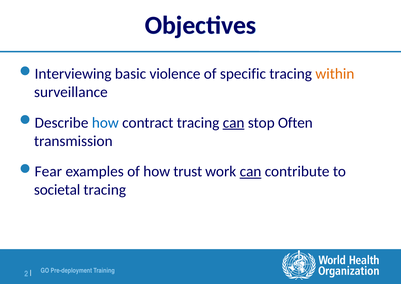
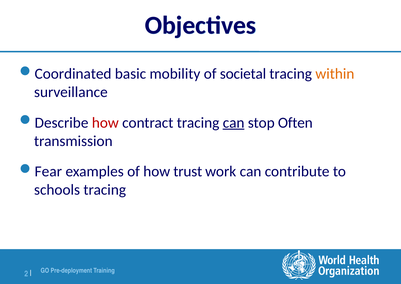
Interviewing: Interviewing -> Coordinated (73, 74)
violence: violence -> mobility (175, 74)
specific: specific -> societal (243, 74)
how colour: blue -> red (105, 123)
can underline: present -> none (251, 171)
societal: societal -> schools (57, 190)
